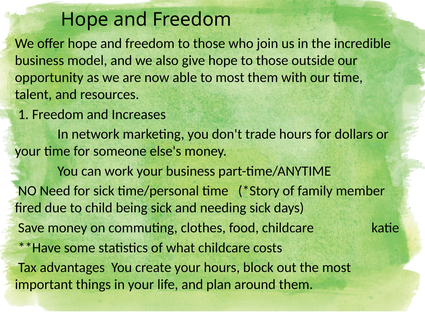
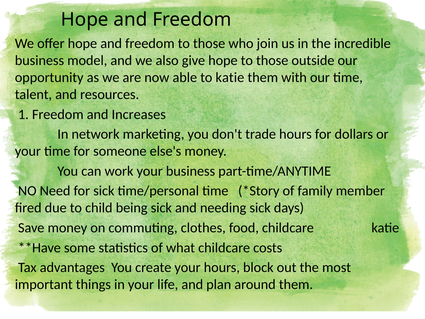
to most: most -> katie (230, 77)
